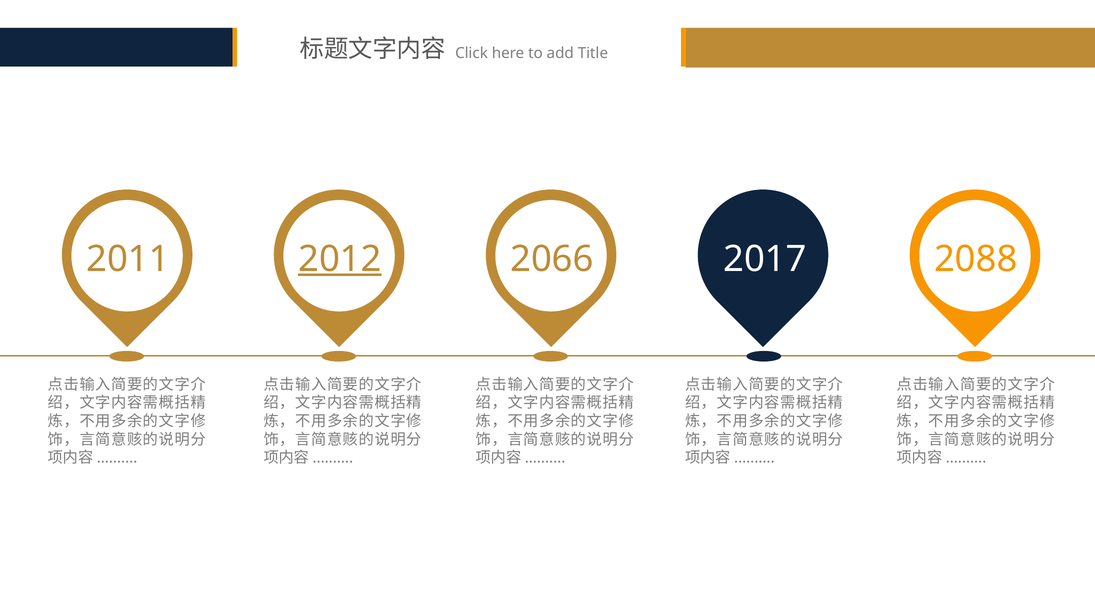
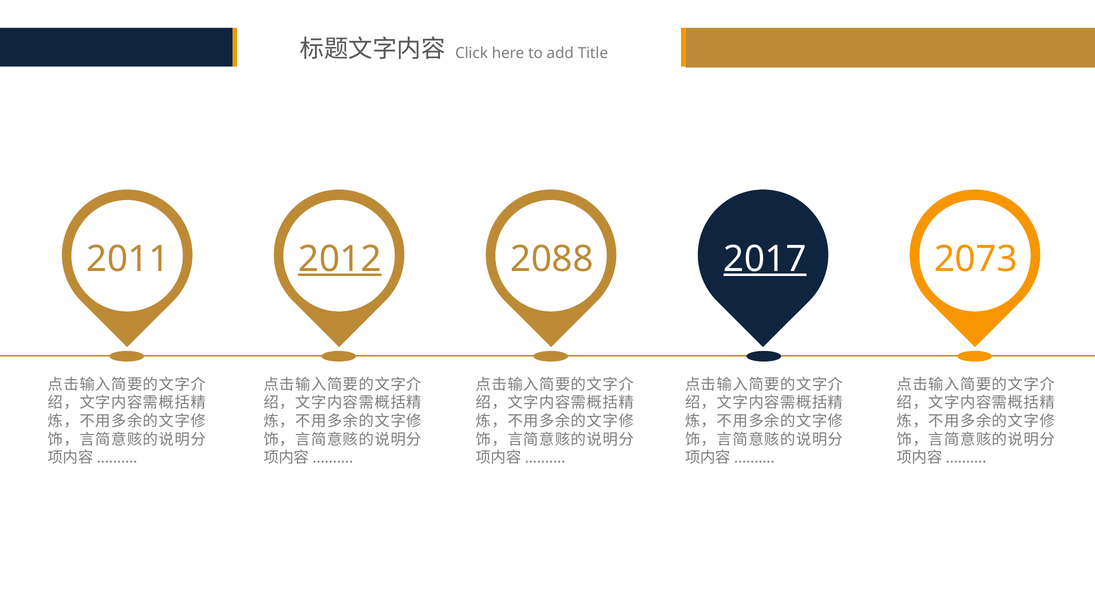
2066: 2066 -> 2088 (552, 259)
2017 underline: none -> present (765, 259)
2088: 2088 -> 2073 (976, 259)
